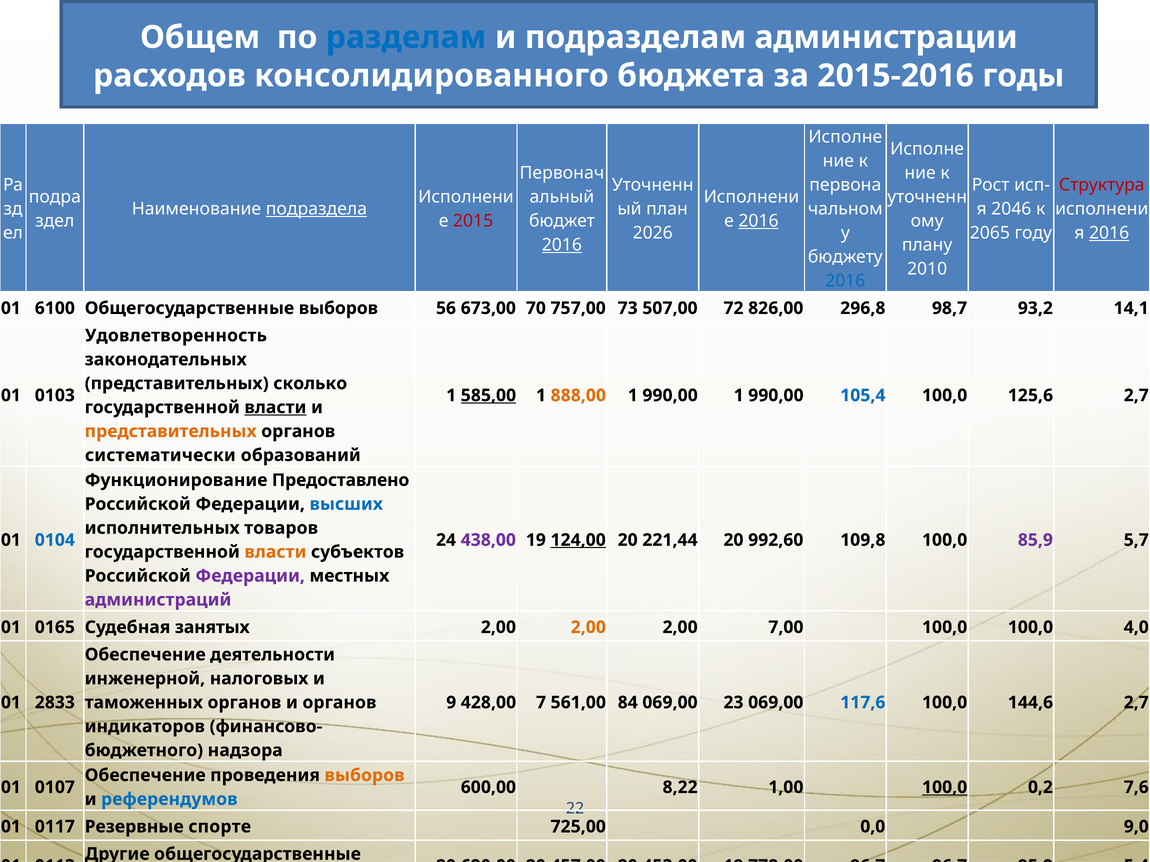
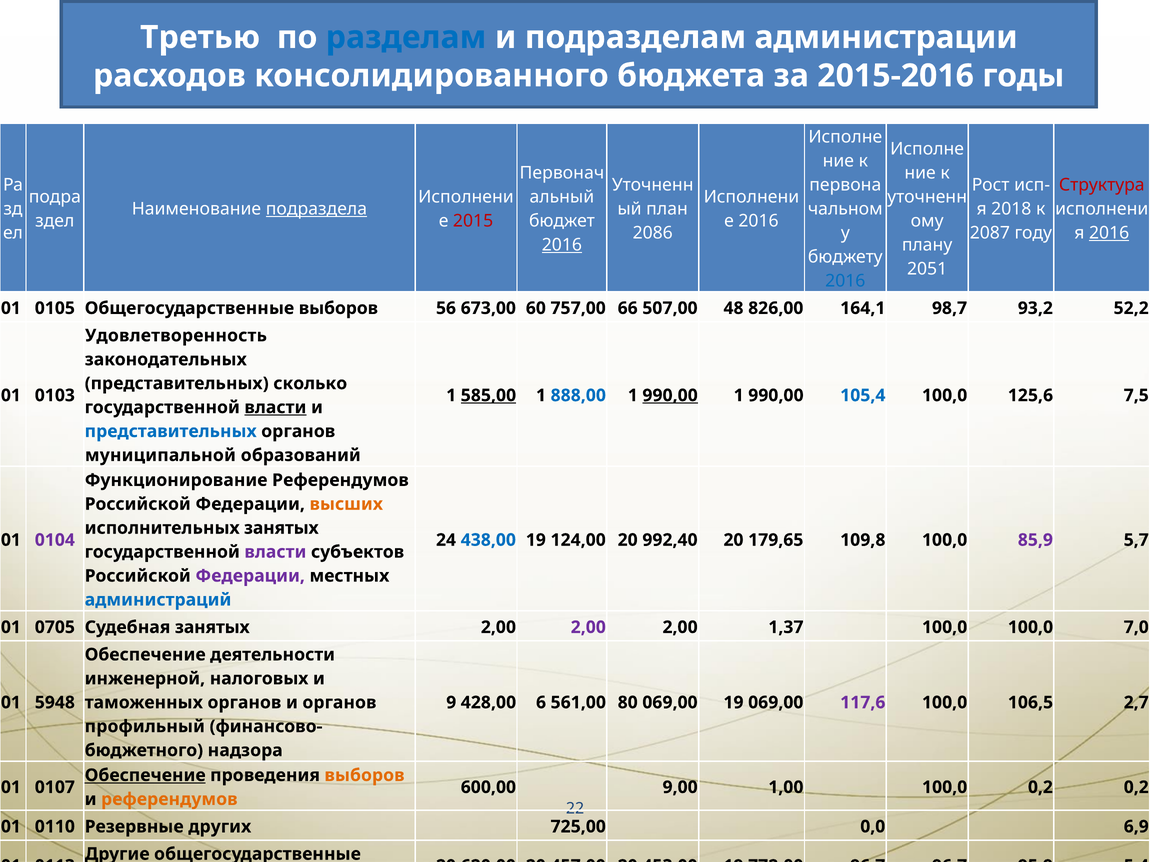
Общем: Общем -> Третью (200, 37)
2046: 2046 -> 2018 (1011, 209)
2016 underline: present -> none (759, 221)
2026: 2026 -> 2086 (653, 233)
2065: 2065 -> 2087 (990, 233)
2010: 2010 -> 2051 (927, 269)
6100: 6100 -> 0105 (55, 308)
70: 70 -> 60 (536, 308)
73: 73 -> 66 (628, 308)
72: 72 -> 48 (733, 308)
296,8: 296,8 -> 164,1 (863, 308)
14,1: 14,1 -> 52,2 (1131, 308)
888,00 colour: orange -> blue (578, 396)
990,00 underline: none -> present (670, 396)
125,6 2,7: 2,7 -> 7,5 (1136, 396)
представительных colour: orange -> blue (171, 432)
систематически: систематически -> муниципальной (160, 456)
Функционирование Предоставлено: Предоставлено -> Референдумов (340, 480)
высших colour: blue -> orange (346, 504)
исполнительных товаров: товаров -> занятых (281, 528)
0104 colour: blue -> purple (55, 540)
438,00 colour: purple -> blue (488, 540)
124,00 underline: present -> none (578, 540)
221,44: 221,44 -> 992,40 (670, 540)
992,60: 992,60 -> 179,65 (776, 540)
власти colour: orange -> purple (275, 552)
администраций colour: purple -> blue (158, 600)
0165: 0165 -> 0705 (55, 628)
2,00 colour: orange -> purple (588, 628)
7,00: 7,00 -> 1,37 (786, 628)
4,0: 4,0 -> 7,0 (1136, 628)
2833: 2833 -> 5948 (55, 703)
7: 7 -> 6 (541, 703)
84: 84 -> 80 (628, 703)
069,00 23: 23 -> 19 (733, 703)
117,6 colour: blue -> purple (863, 703)
144,6: 144,6 -> 106,5 (1030, 703)
индикаторов: индикаторов -> профильный (145, 727)
Обеспечение underline: none -> present (145, 776)
8,22: 8,22 -> 9,00 (680, 788)
100,0 underline: present -> none (945, 788)
0,2 7,6: 7,6 -> 0,2 (1136, 788)
референдумов colour: blue -> orange (169, 800)
0117: 0117 -> 0110 (55, 827)
спорте: спорте -> других (220, 827)
9,0: 9,0 -> 6,9 (1136, 827)
